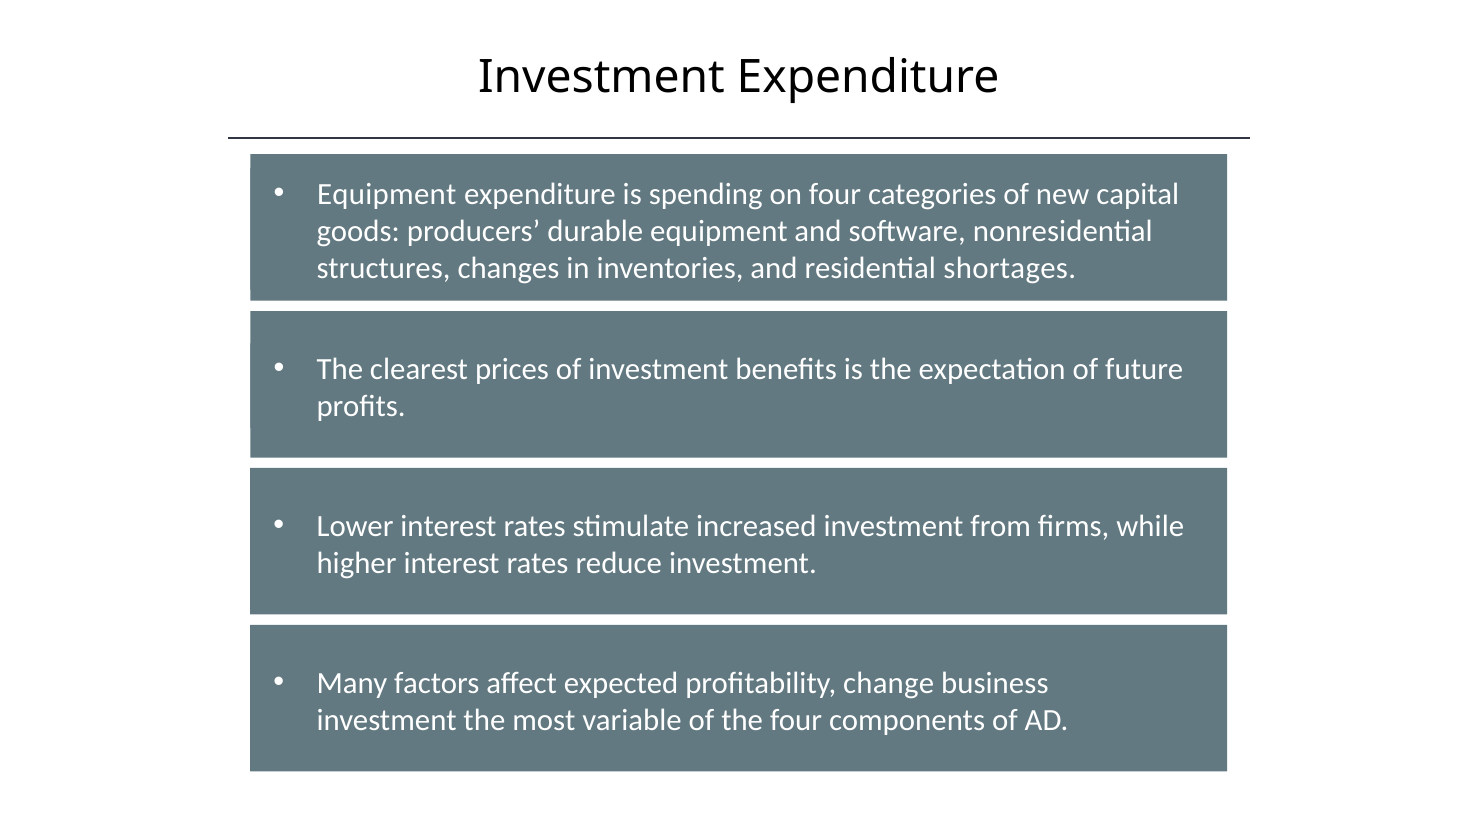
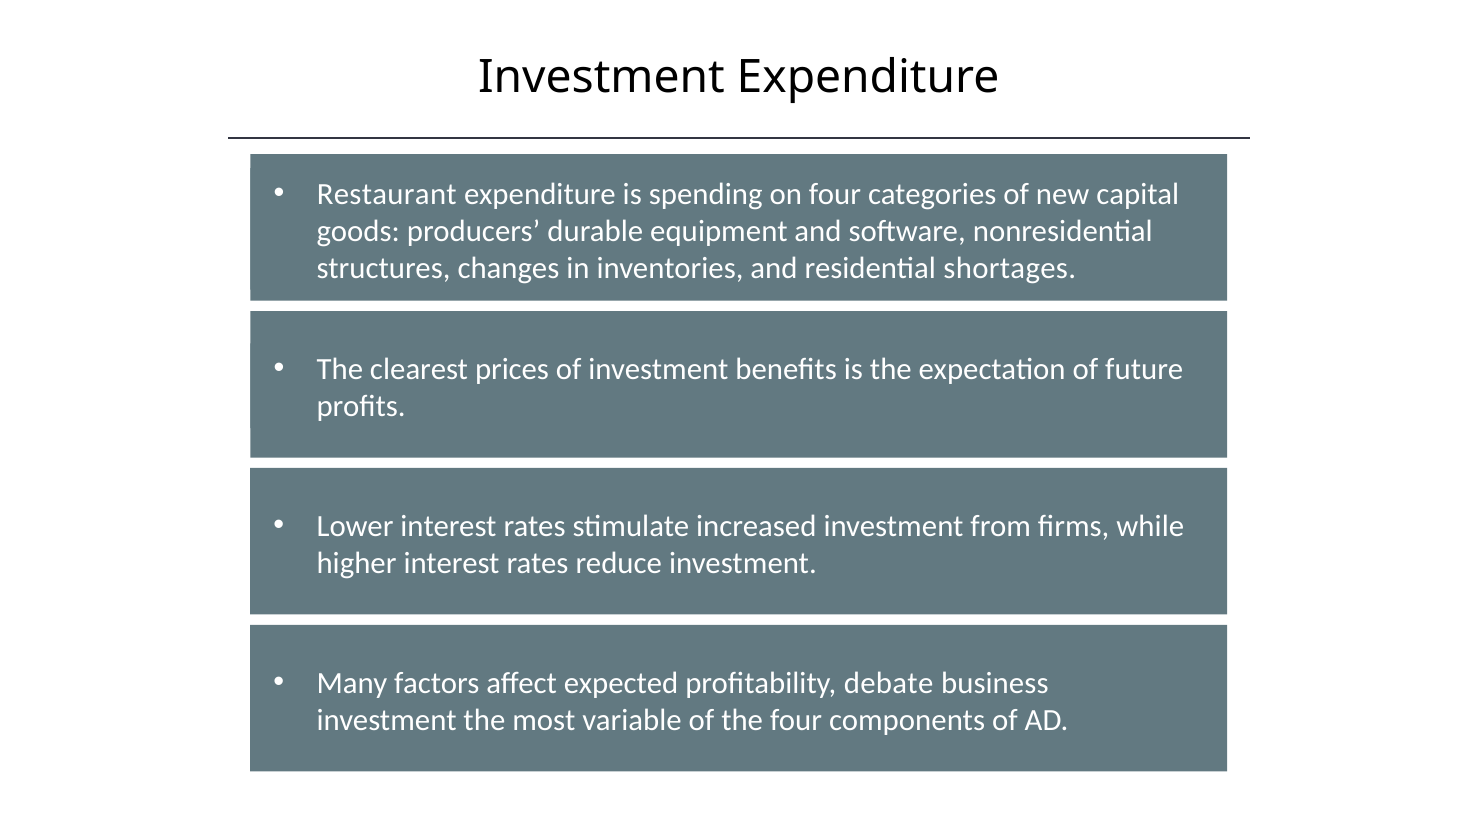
Equipment: Equipment -> Restaurant (387, 194)
change: change -> debate (889, 684)
